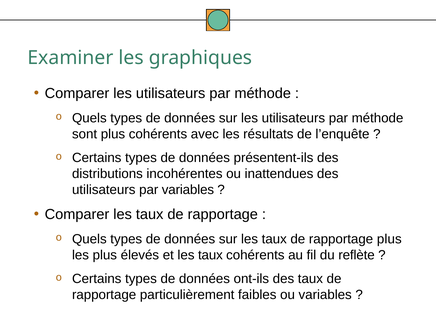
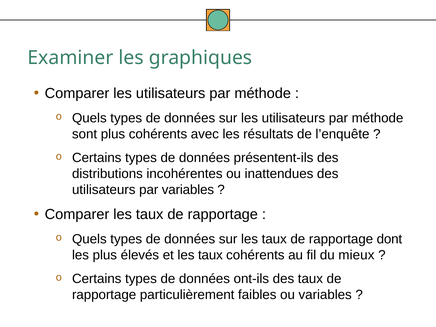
rapportage plus: plus -> dont (389, 239)
reflète: reflète -> mieux (356, 255)
